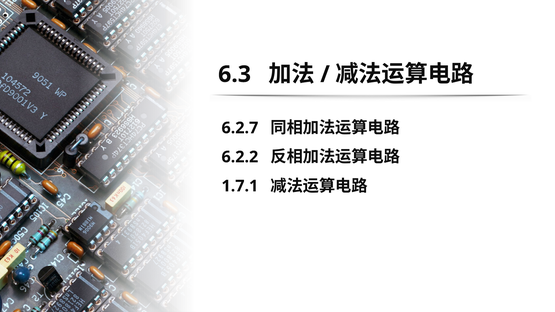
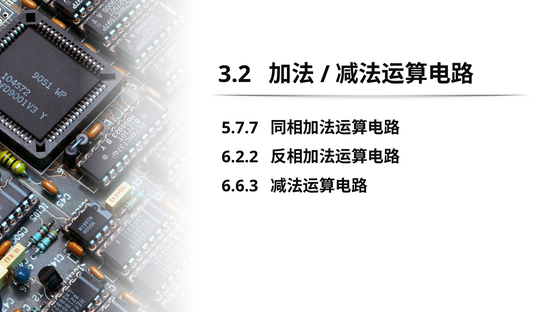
6.3: 6.3 -> 3.2 (235, 74)
6.2.7: 6.2.7 -> 5.7.7 (240, 128)
1.7.1: 1.7.1 -> 6.6.3 (240, 186)
